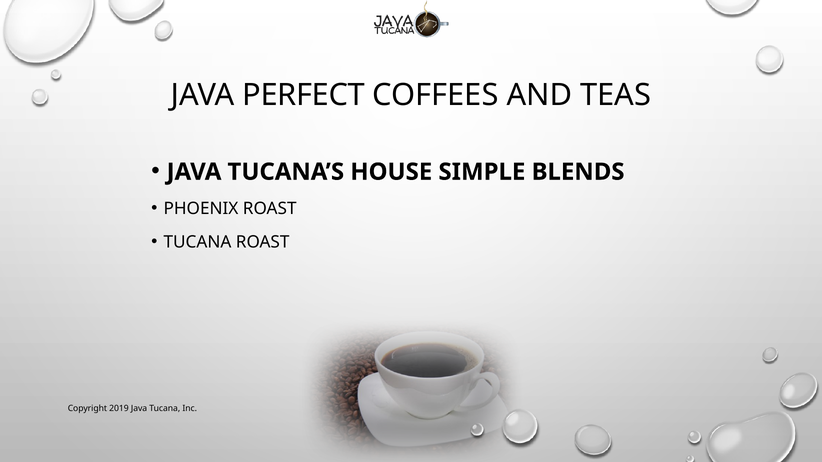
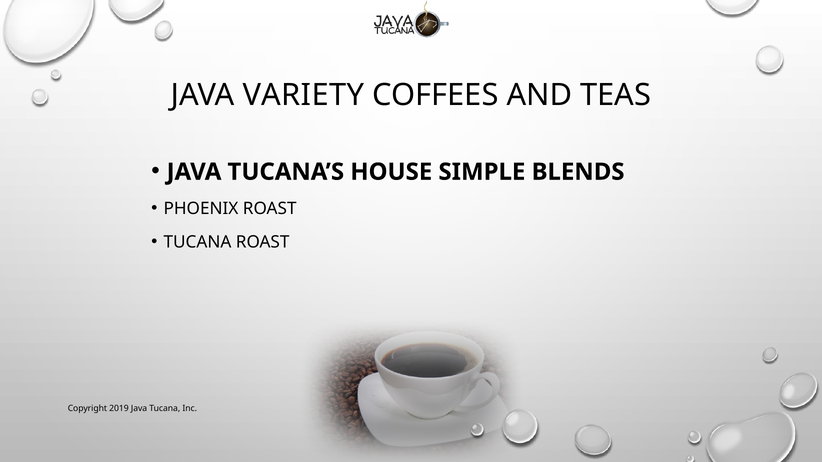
PERFECT: PERFECT -> VARIETY (303, 95)
